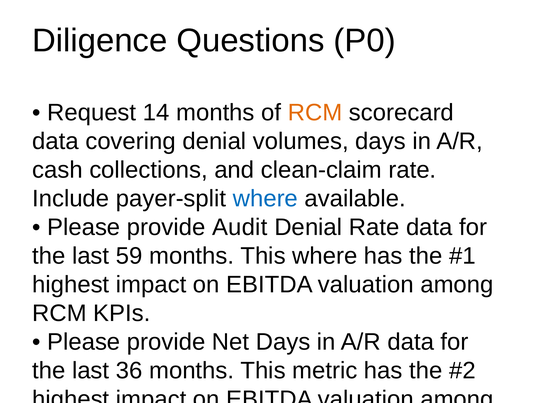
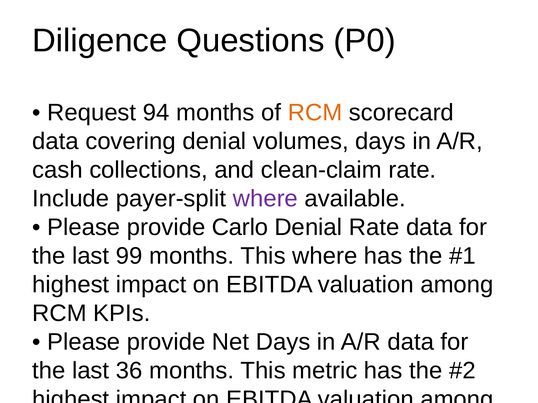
14: 14 -> 94 (156, 113)
where colour: blue -> purple (265, 199)
Audit: Audit -> Carlo (240, 228)
59: 59 -> 99 (129, 256)
